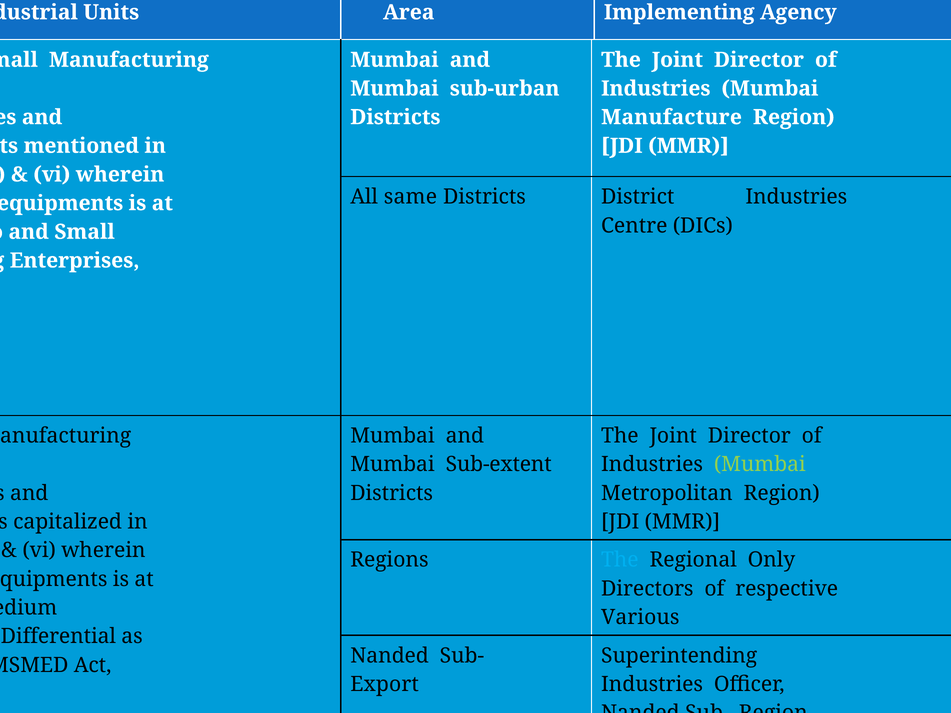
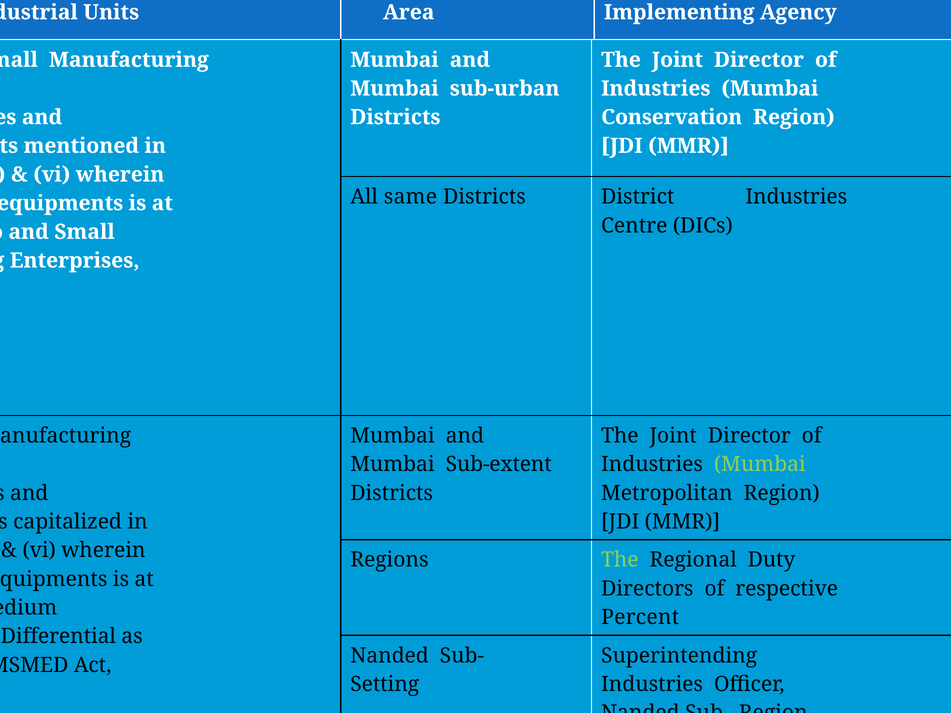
Manufacture: Manufacture -> Conservation (672, 117)
The colour: light blue -> light green (620, 560)
Only: Only -> Duty (771, 560)
Various: Various -> Percent (640, 618)
Export: Export -> Setting (385, 684)
